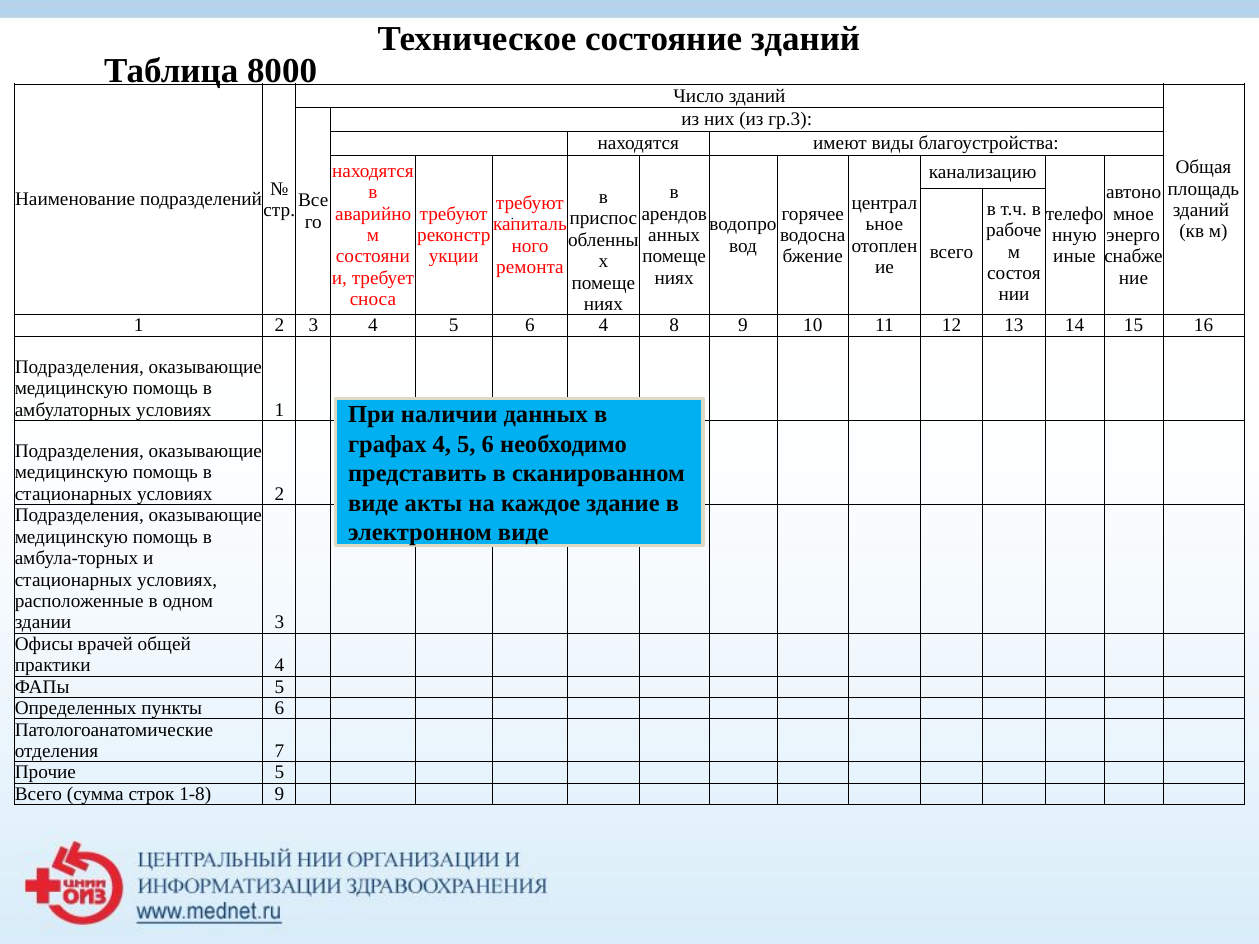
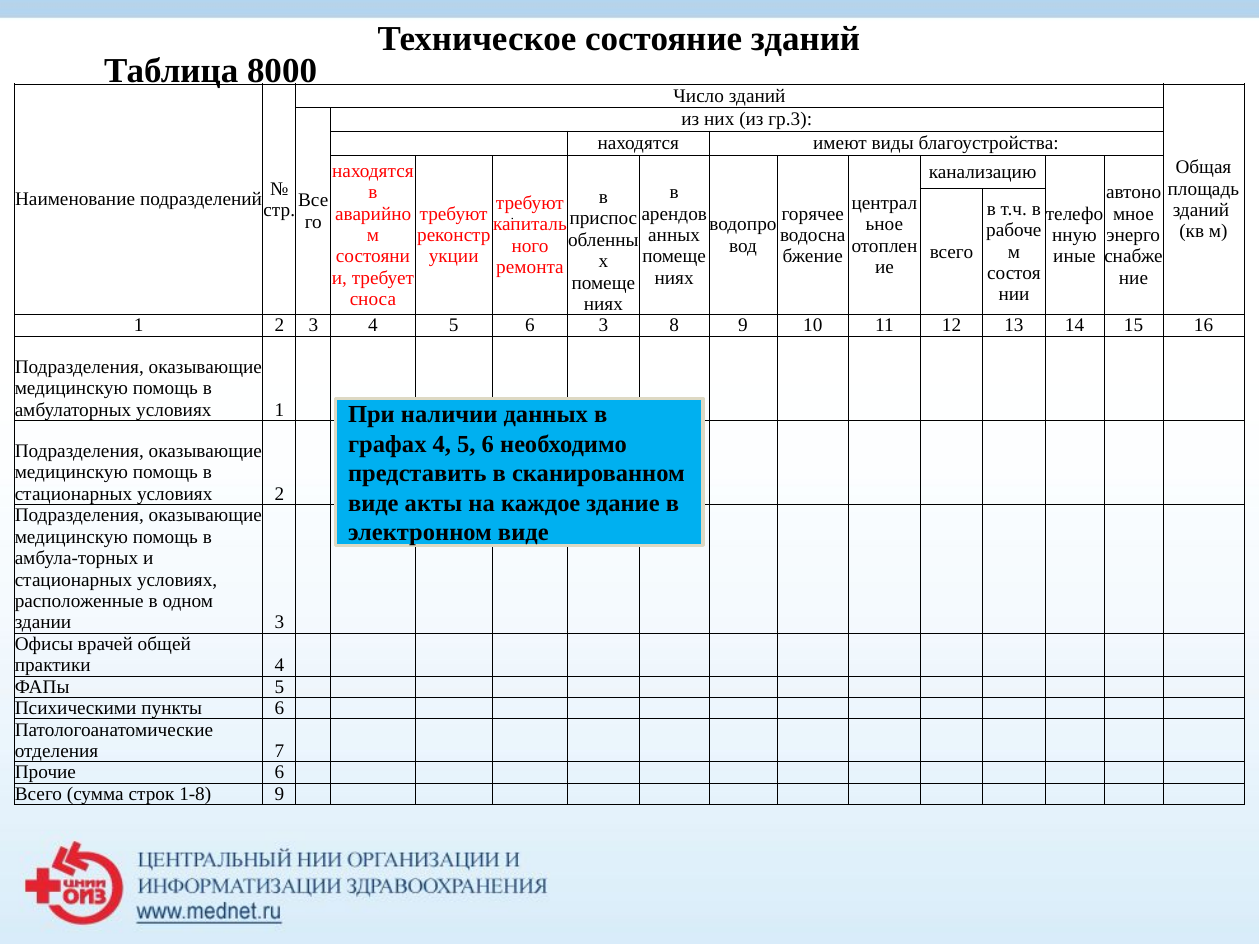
6 4: 4 -> 3 (603, 326)
Определенных: Определенных -> Психическими (76, 708)
Прочие 5: 5 -> 6 (279, 773)
